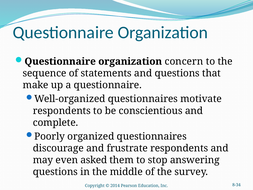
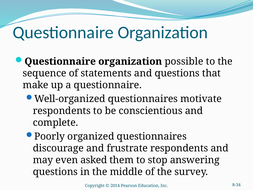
concern: concern -> possible (184, 61)
